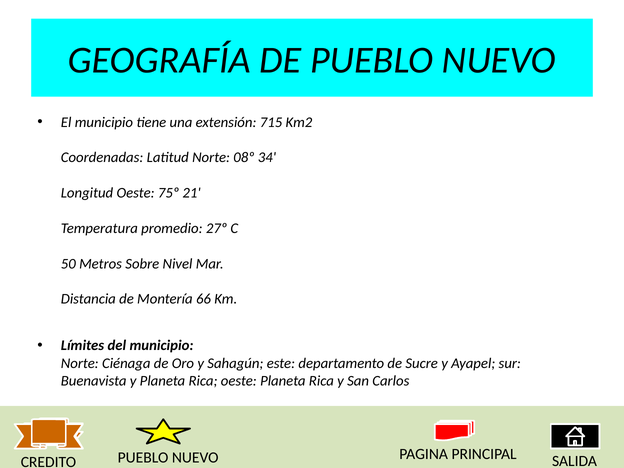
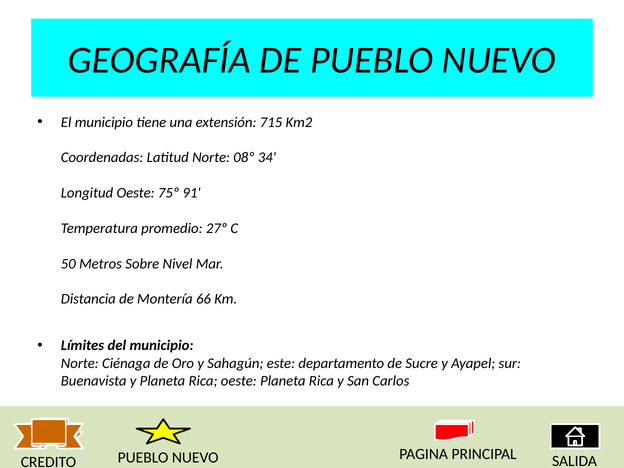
21: 21 -> 91 (192, 193)
